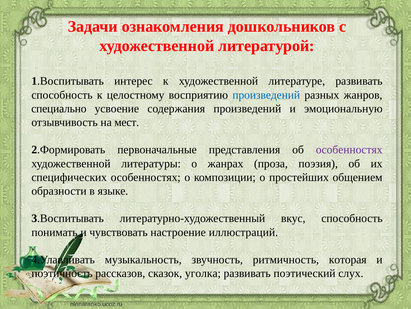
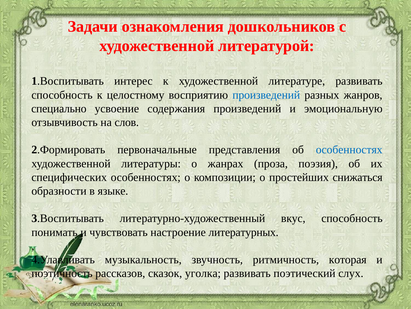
мест: мест -> слов (127, 122)
особенностях colour: purple -> blue (349, 149)
общением: общением -> снижаться (358, 177)
иллюстраций: иллюстраций -> литературных (244, 232)
